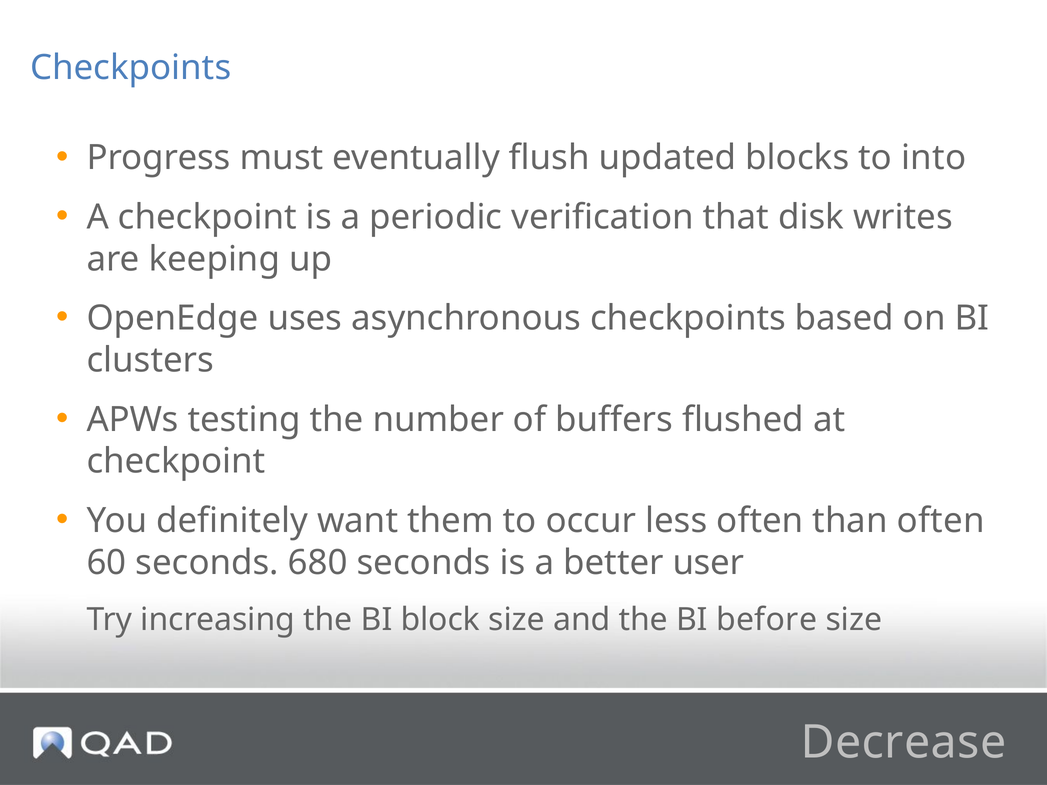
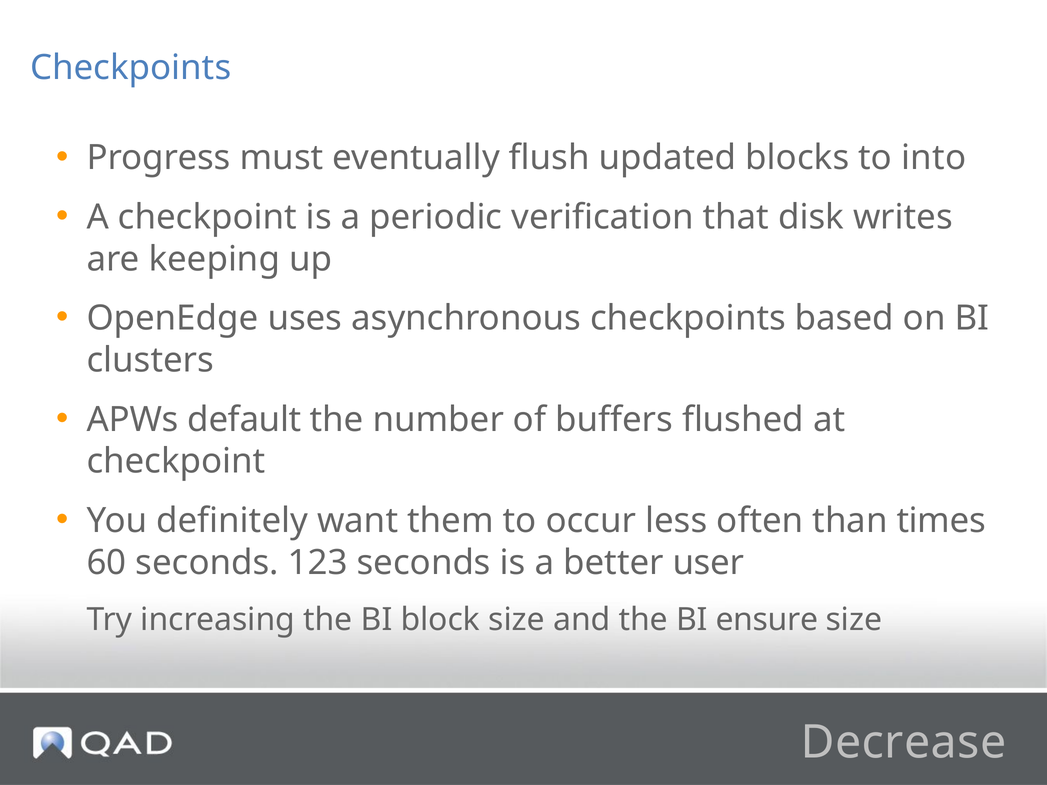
testing: testing -> default (244, 420)
than often: often -> times (941, 521)
680: 680 -> 123 (318, 563)
before: before -> ensure (767, 620)
